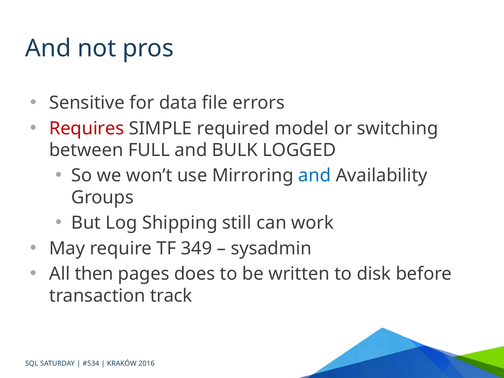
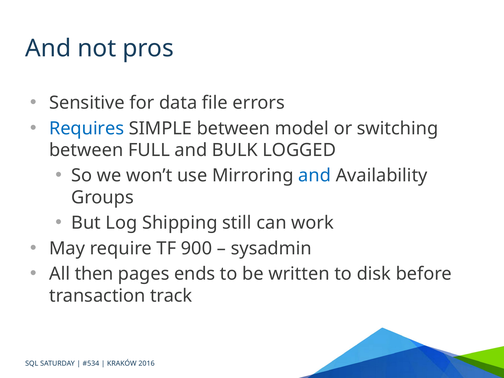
Requires colour: red -> blue (87, 128)
SIMPLE required: required -> between (233, 128)
349: 349 -> 900 (196, 248)
does: does -> ends (195, 274)
